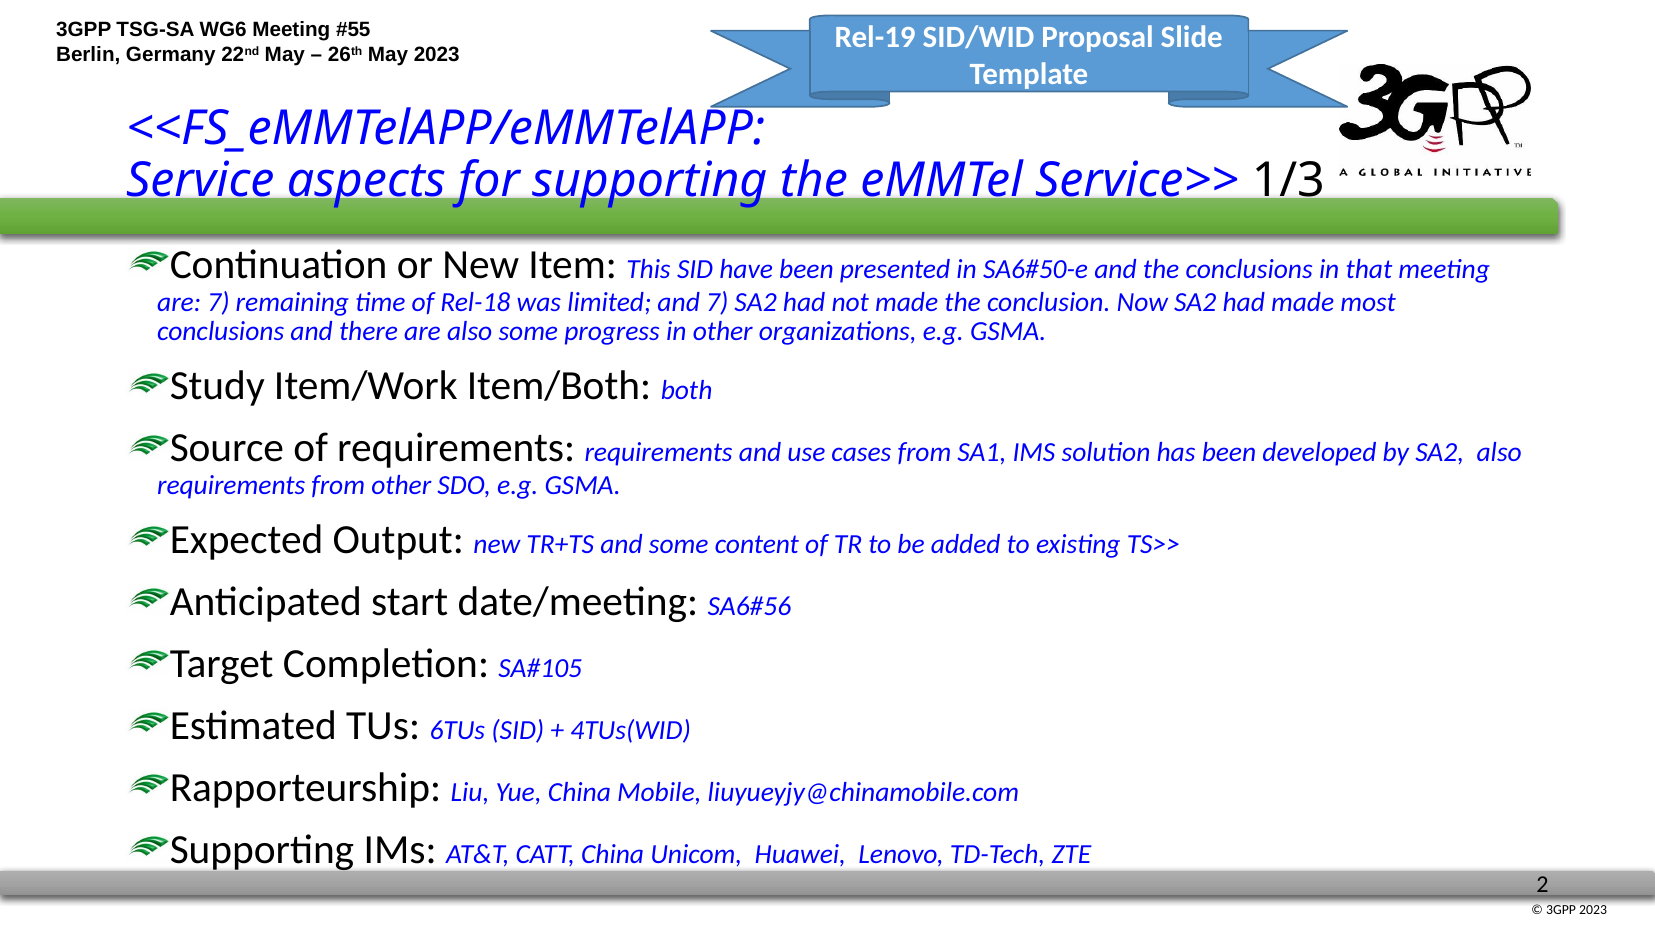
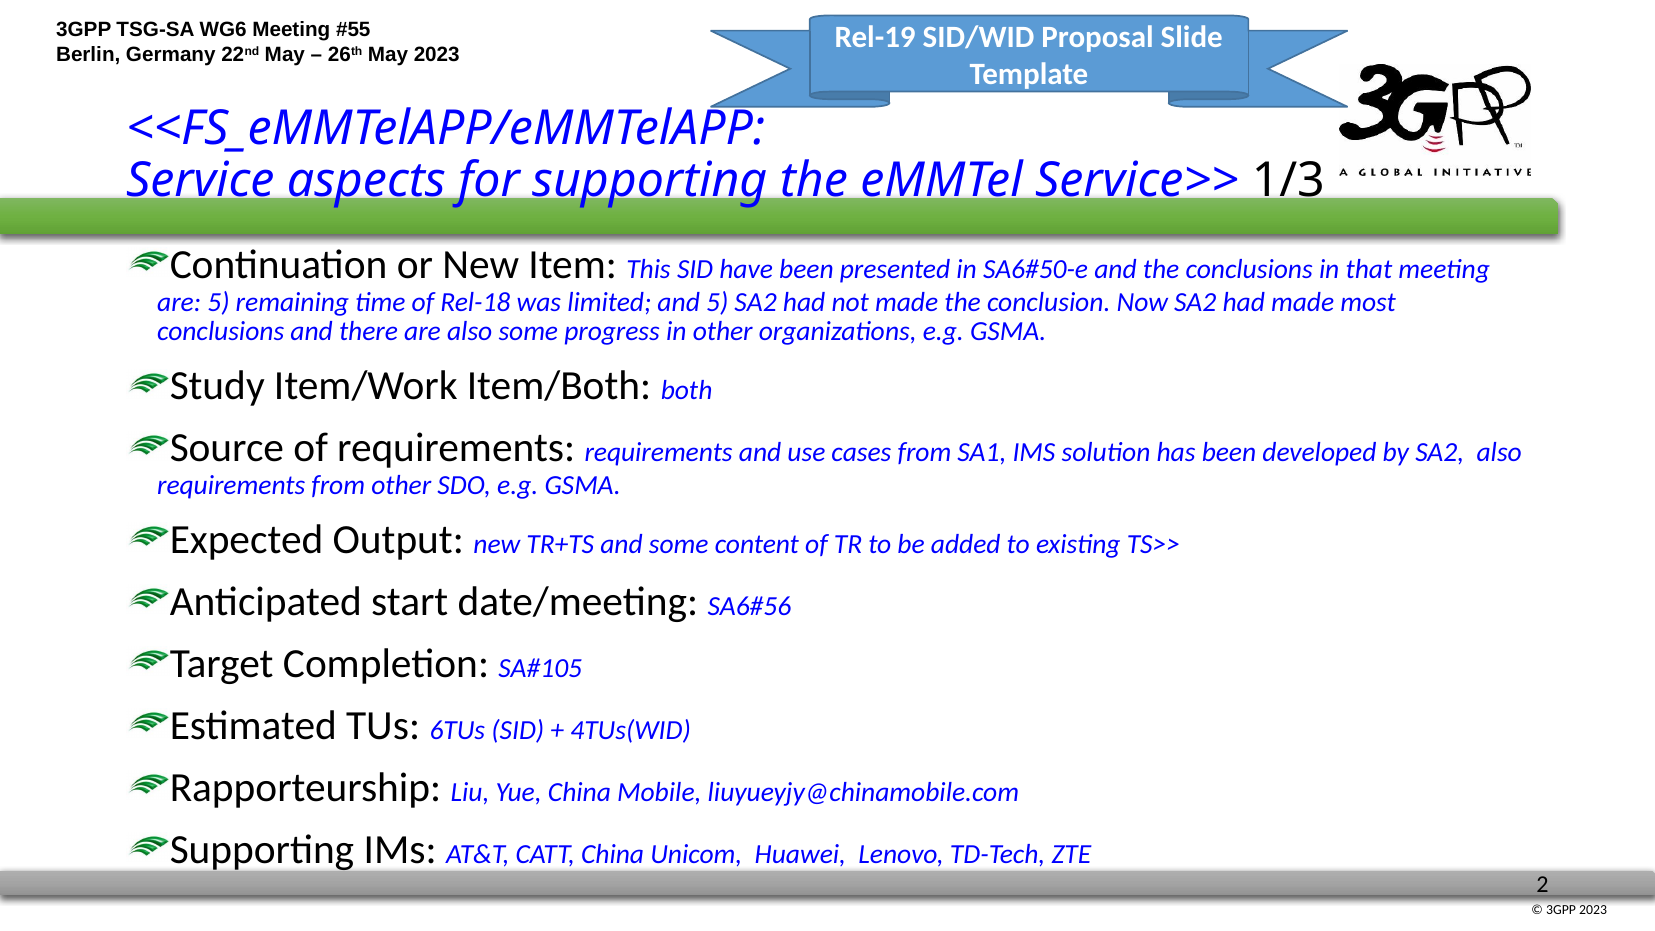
are 7: 7 -> 5 (219, 302)
and 7: 7 -> 5 (717, 302)
